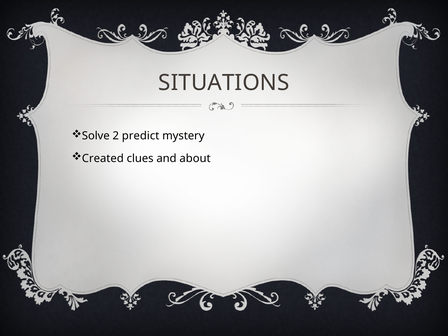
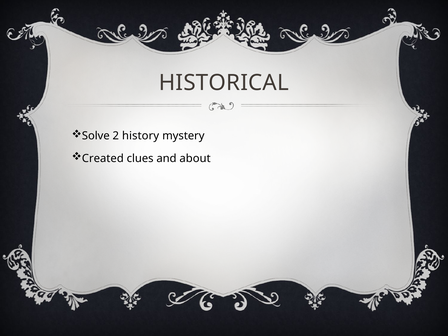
SITUATIONS: SITUATIONS -> HISTORICAL (224, 83)
predict: predict -> history (141, 136)
